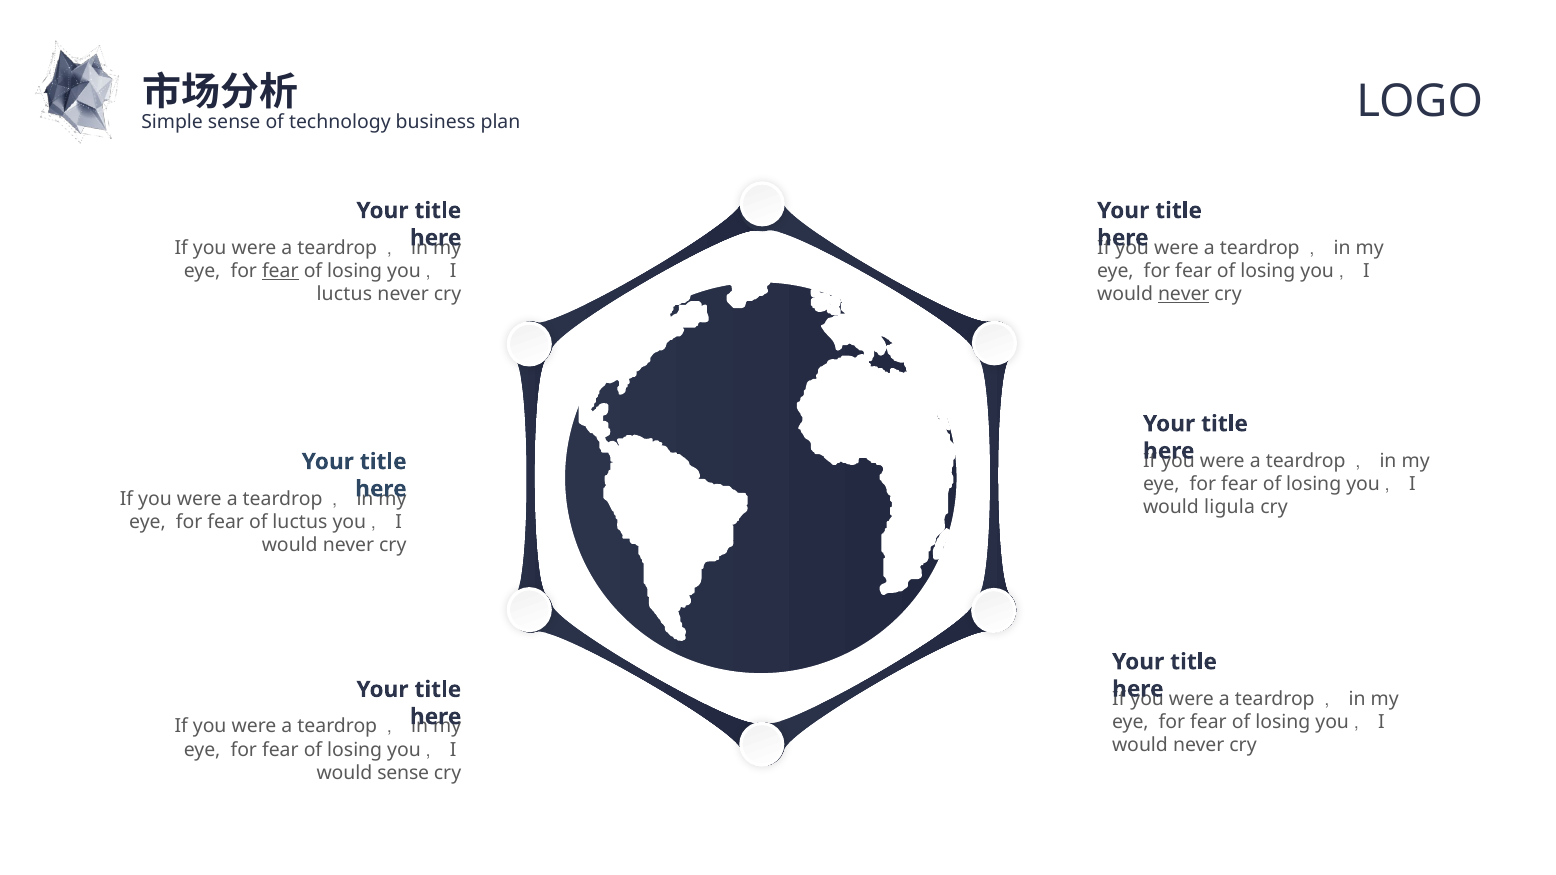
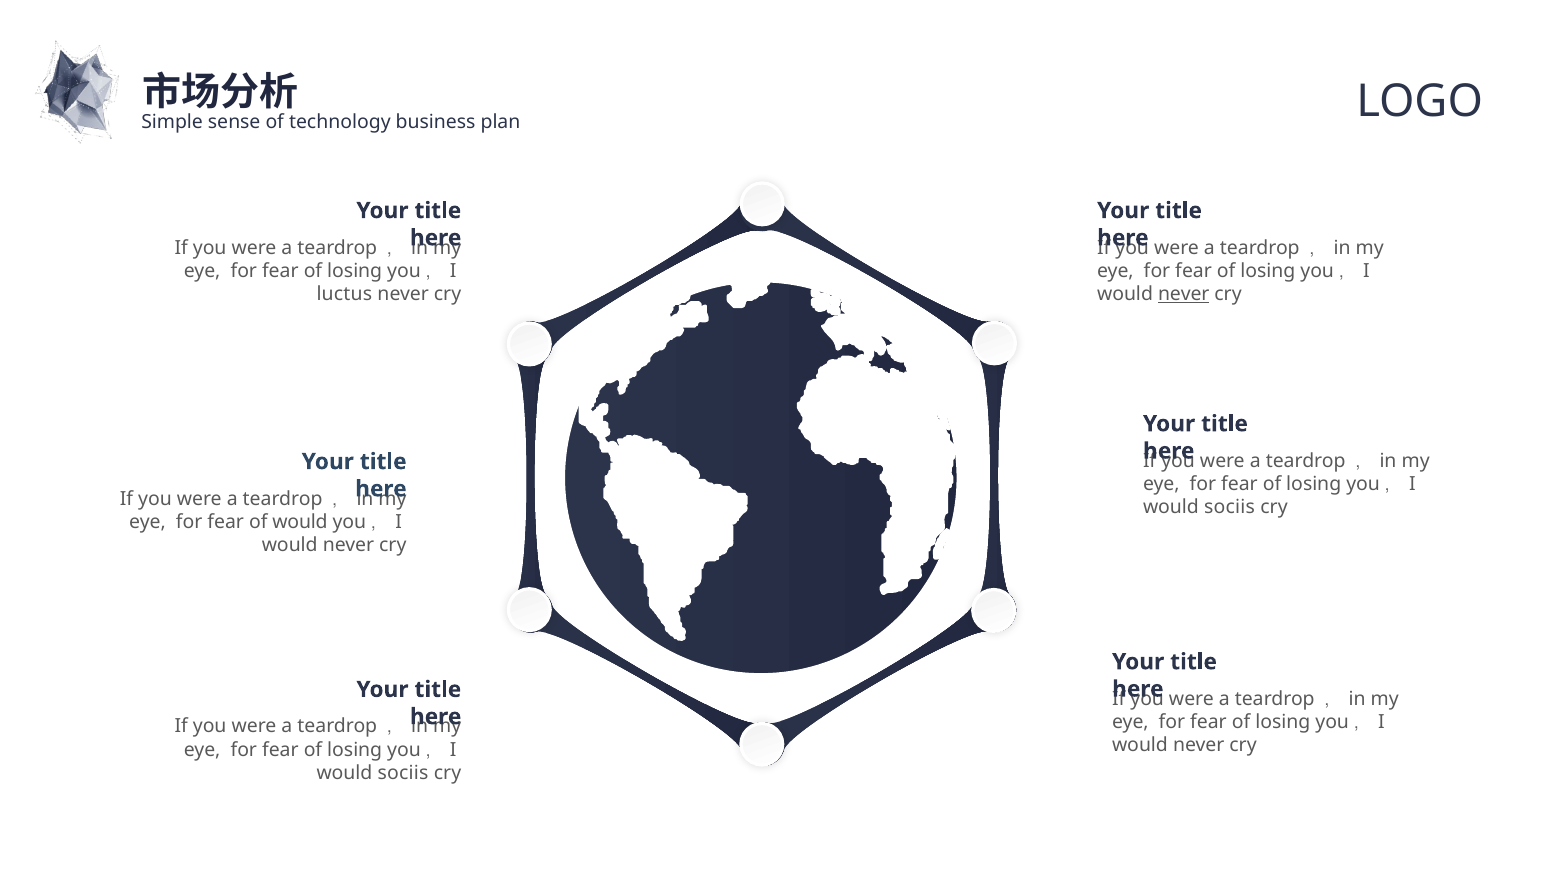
fear underline: present -> none (280, 271)
ligula: ligula -> sociis (1230, 508)
of luctus: luctus -> would (300, 522)
sense: sense -> sociis (403, 773)
